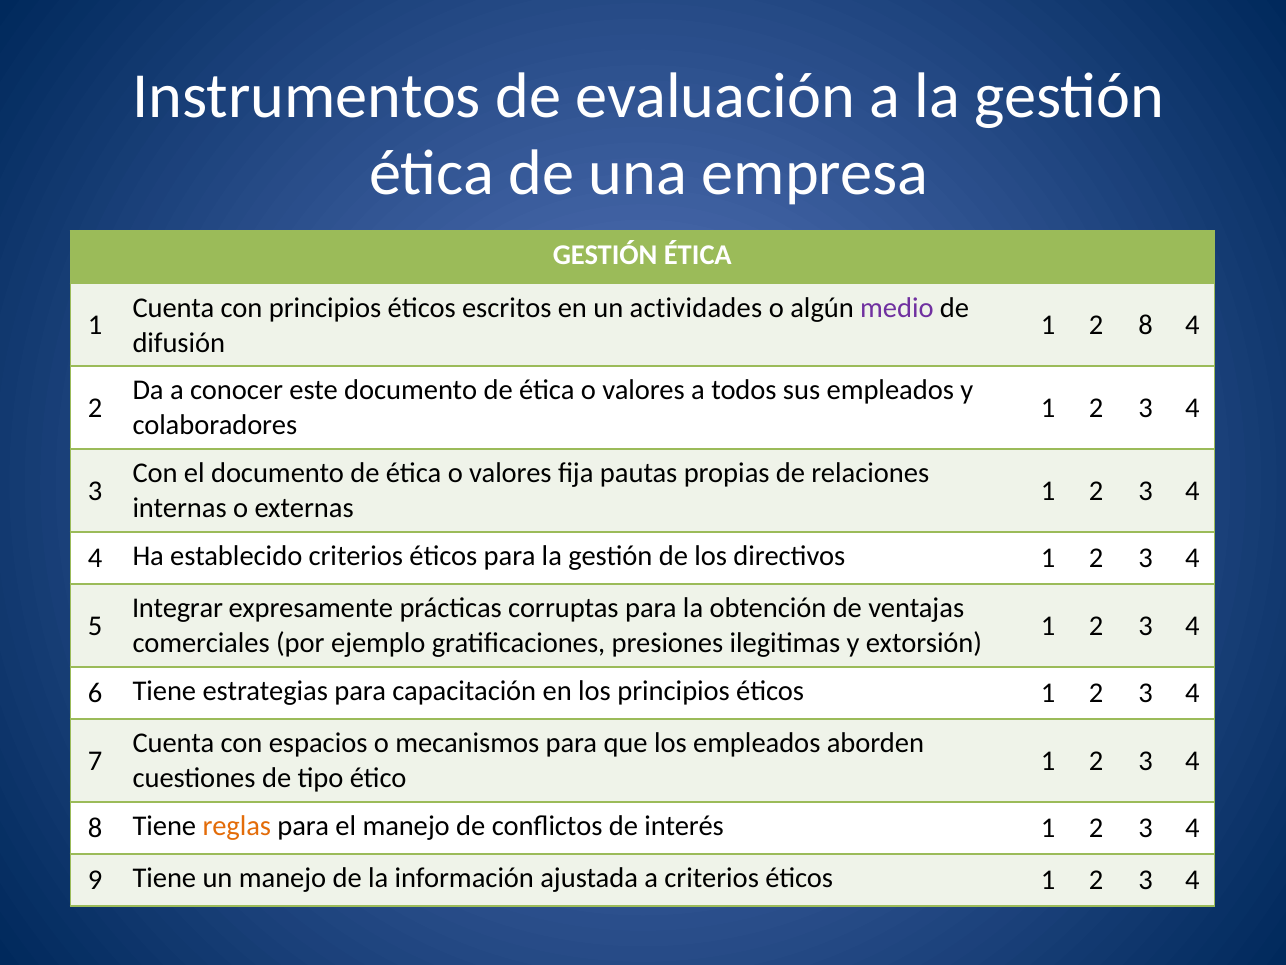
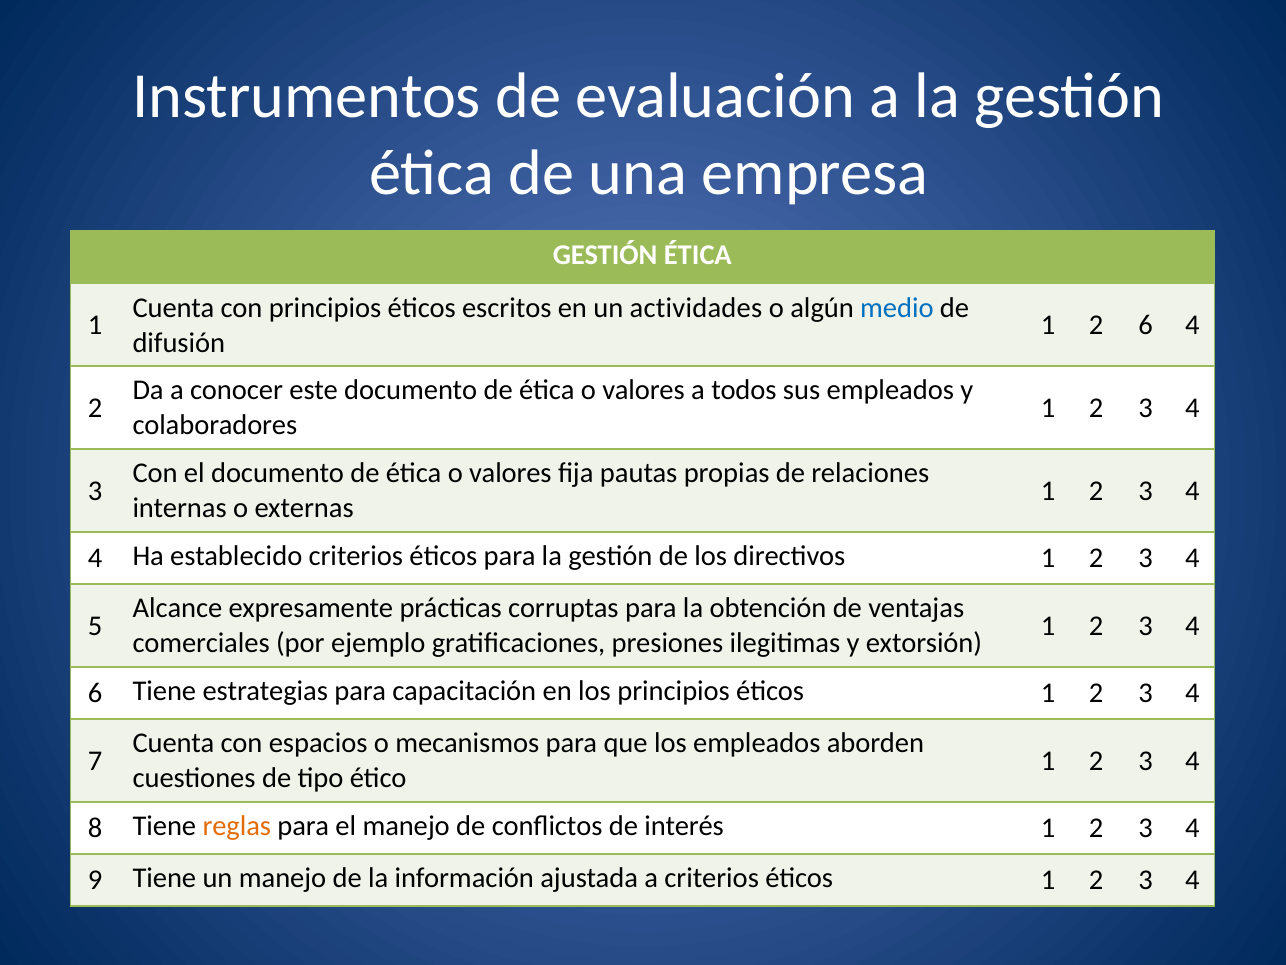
medio colour: purple -> blue (897, 307)
2 8: 8 -> 6 (1146, 325)
Integrar: Integrar -> Alcance (177, 608)
